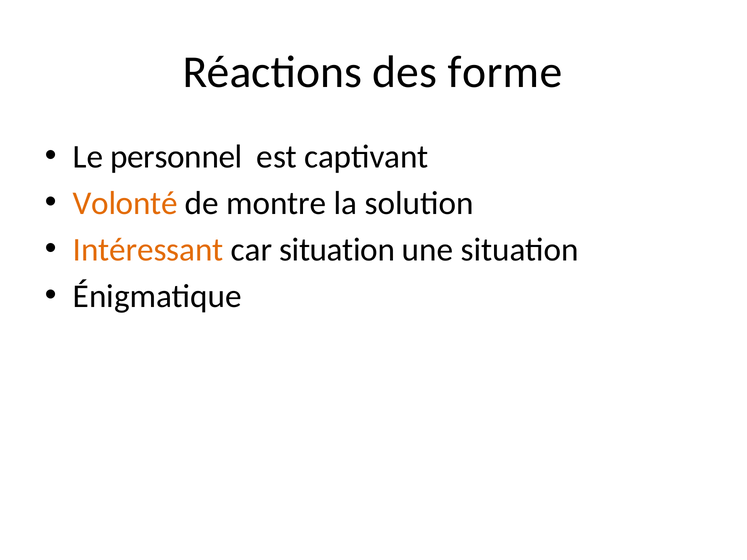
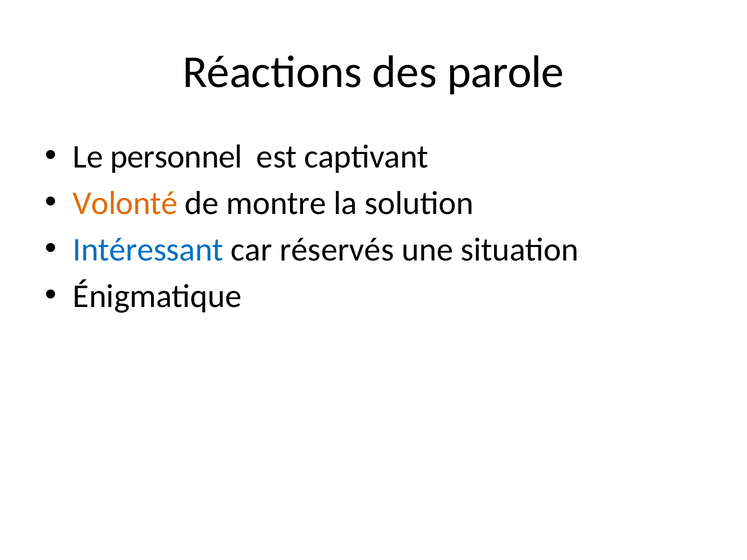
forme: forme -> parole (506, 72)
Intéressant colour: orange -> blue (148, 250)
car situation: situation -> réservés (337, 250)
